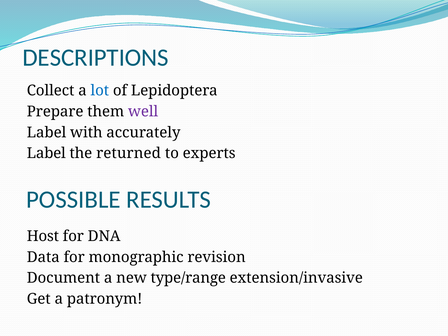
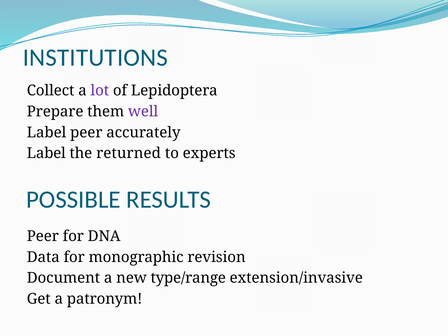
DESCRIPTIONS: DESCRIPTIONS -> INSTITUTIONS (95, 58)
lot colour: blue -> purple (100, 91)
Label with: with -> peer (86, 132)
Host: Host -> Peer (43, 236)
